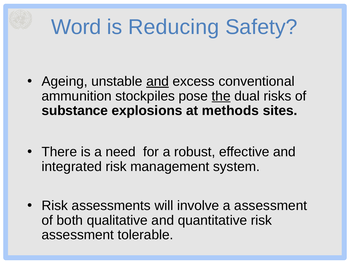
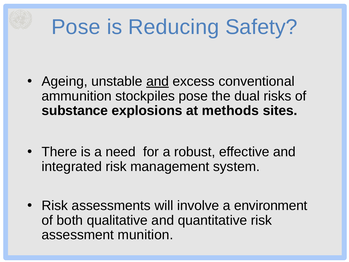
Word: Word -> Pose (76, 27)
the underline: present -> none (221, 96)
a assessment: assessment -> environment (271, 205)
tolerable: tolerable -> munition (145, 235)
